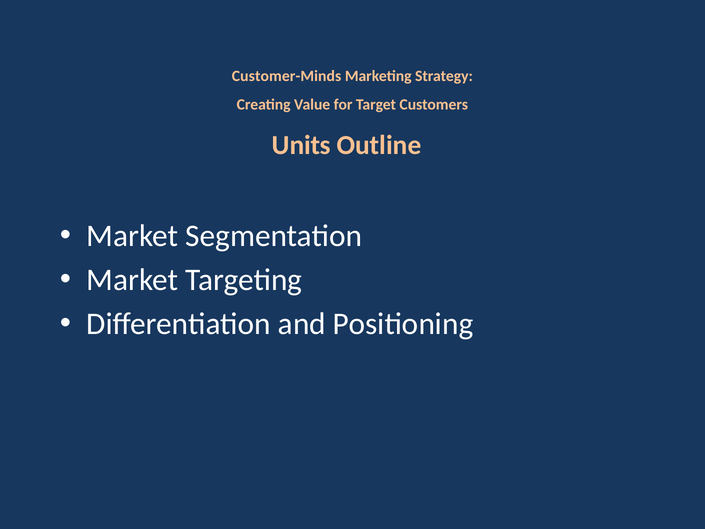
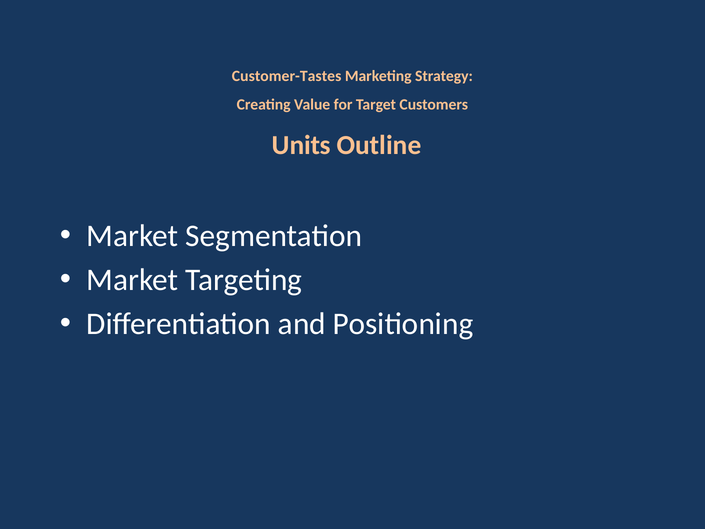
Customer-Minds: Customer-Minds -> Customer-Tastes (287, 76)
